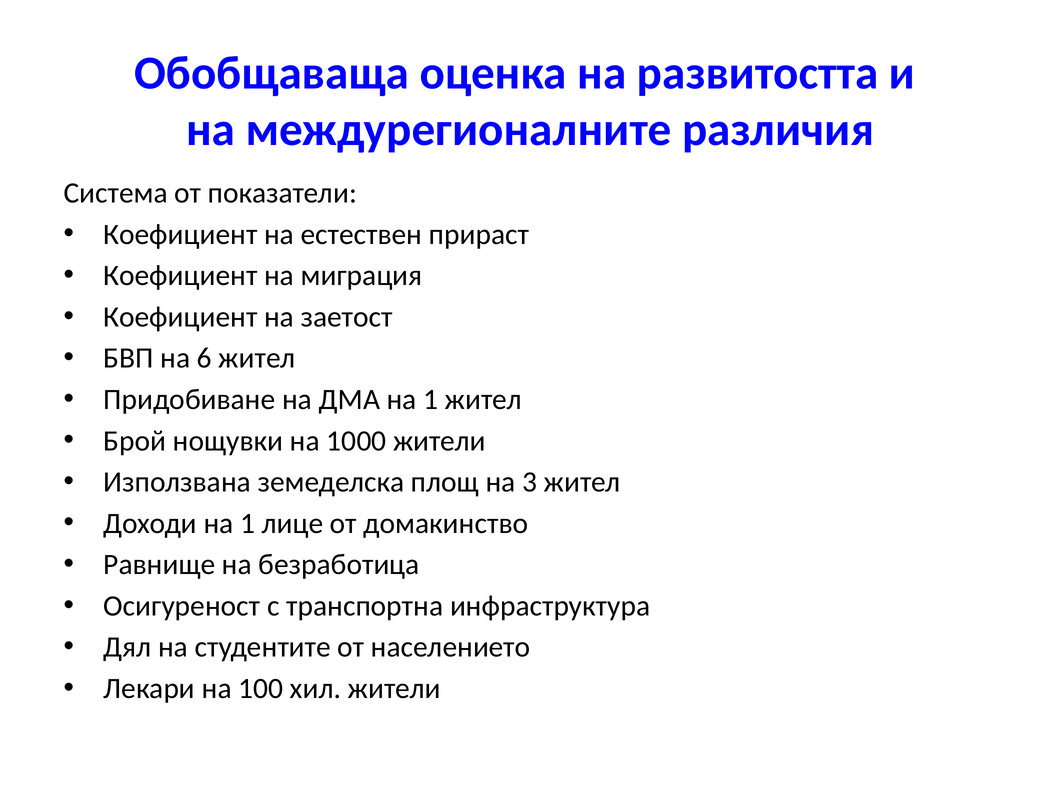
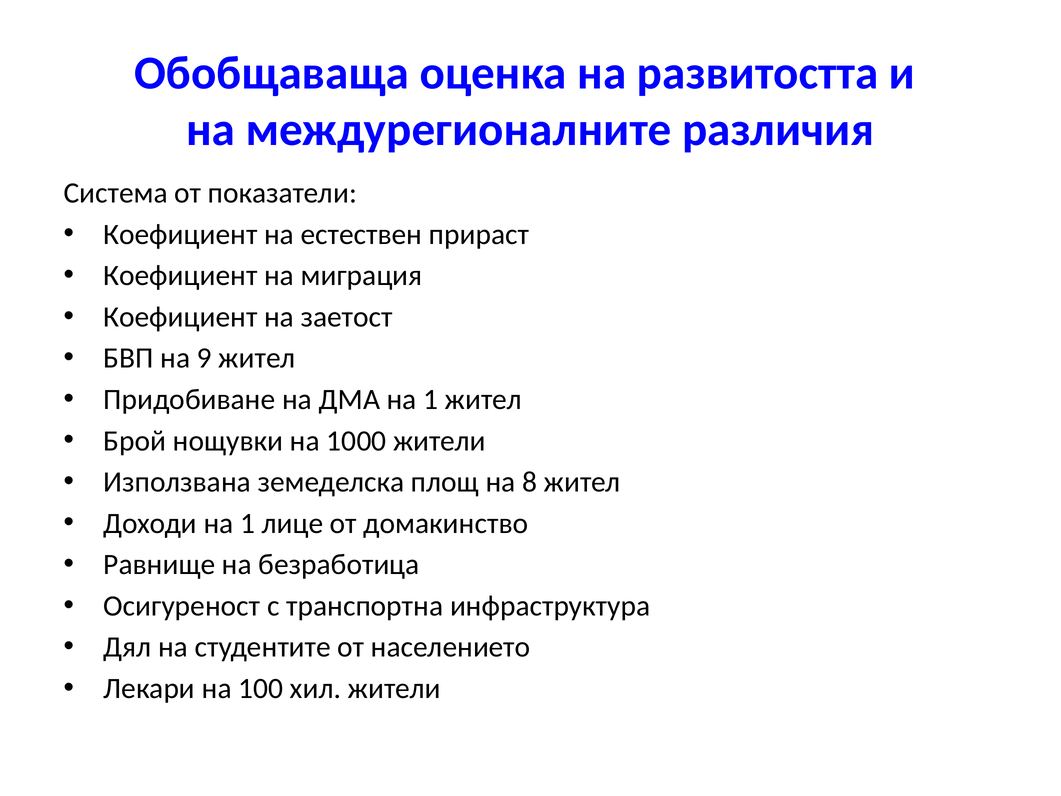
6: 6 -> 9 (204, 358)
3: 3 -> 8 (530, 482)
